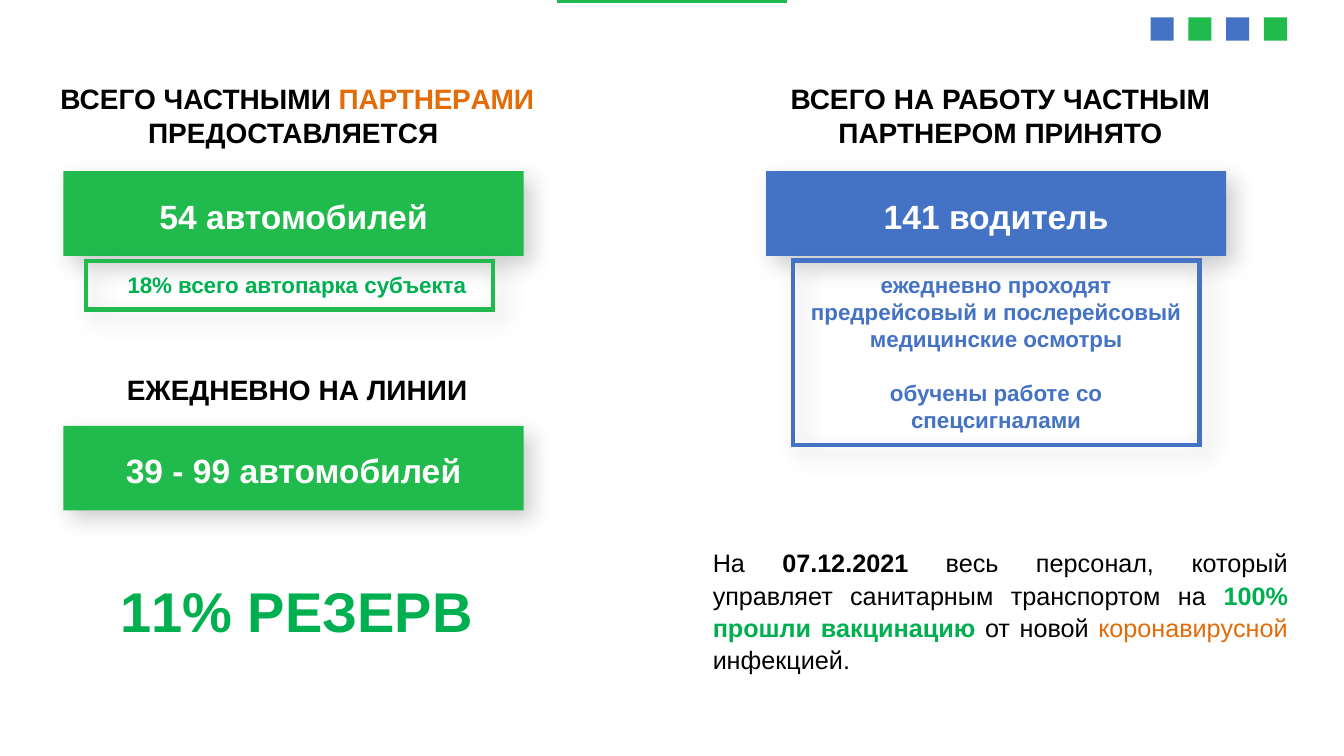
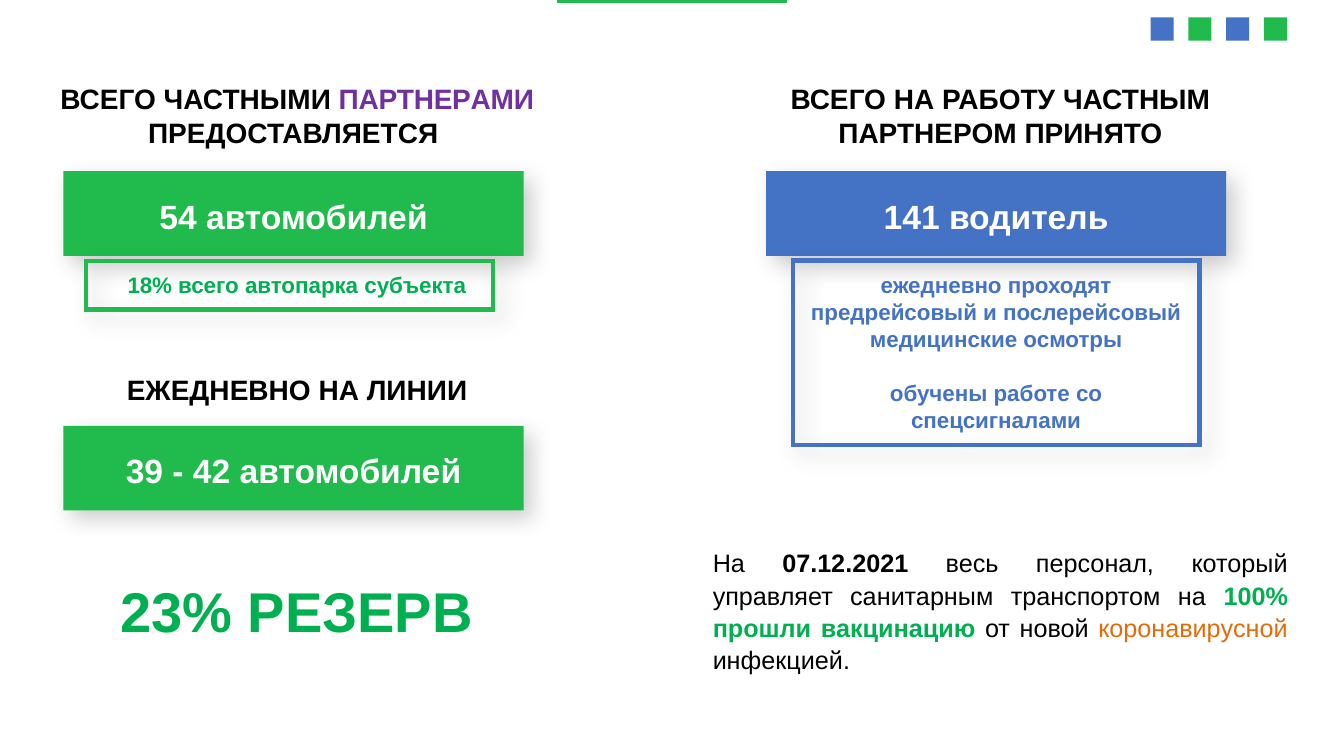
ПАРТНЕРАМИ colour: orange -> purple (436, 101)
99: 99 -> 42 (212, 473)
11%: 11% -> 23% (176, 614)
